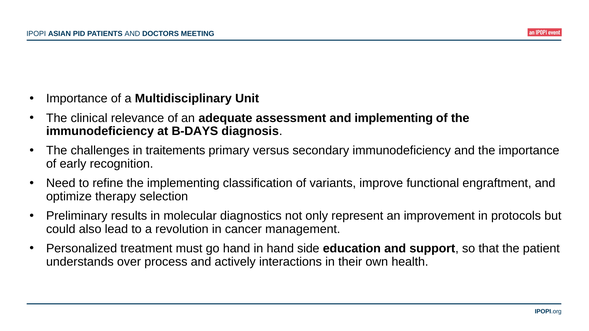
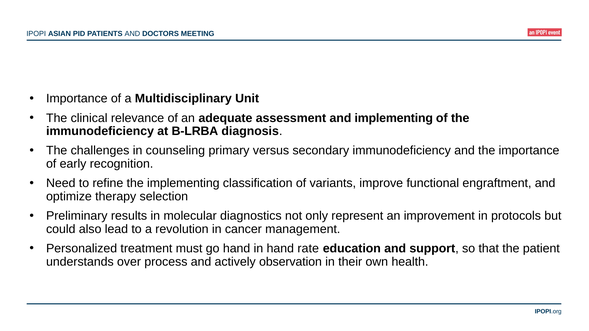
B-DAYS: B-DAYS -> B-LRBA (195, 131)
traitements: traitements -> counseling (175, 151)
side: side -> rate (308, 249)
interactions: interactions -> observation (290, 262)
